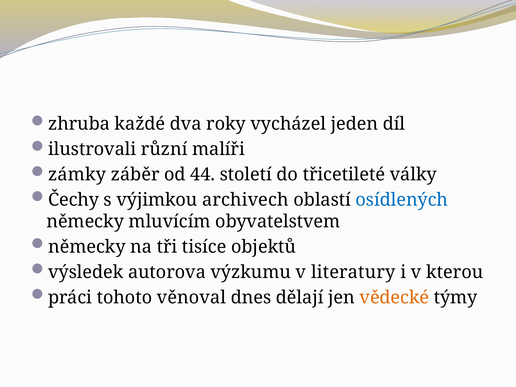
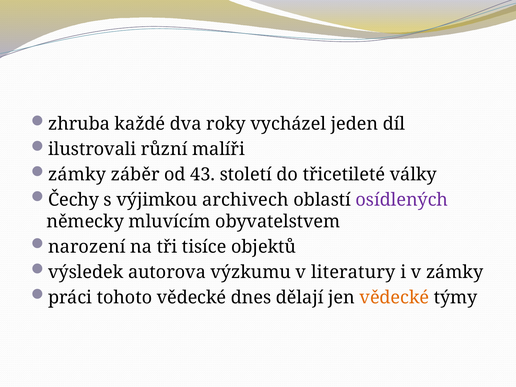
44: 44 -> 43 (203, 175)
osídlených colour: blue -> purple (402, 200)
německy: německy -> narození (87, 247)
v kterou: kterou -> zámky (455, 272)
tohoto věnoval: věnoval -> vědecké (191, 297)
